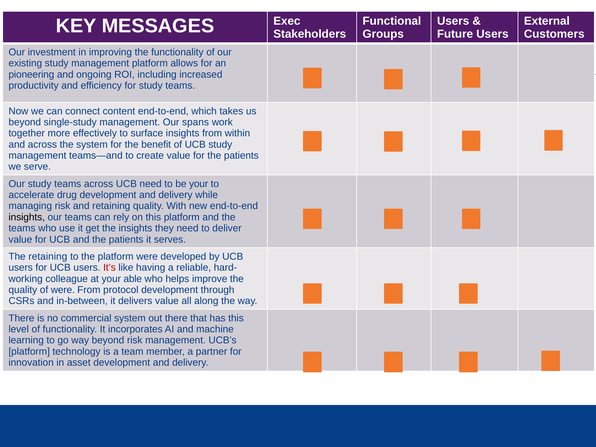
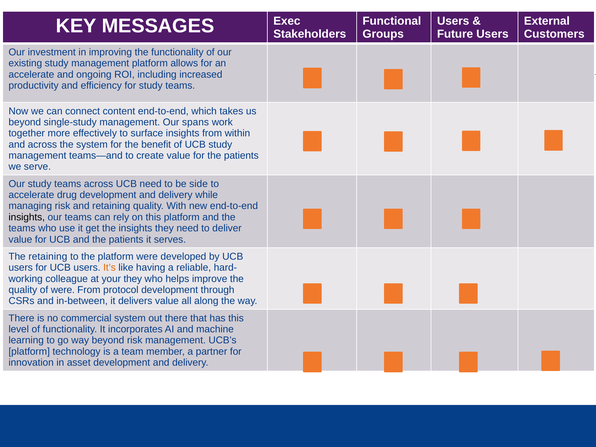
pioneering: pioneering -> accelerate (31, 74)
be your: your -> side (199, 184)
It’s colour: red -> orange (109, 268)
your able: able -> they (133, 279)
